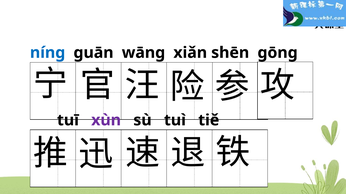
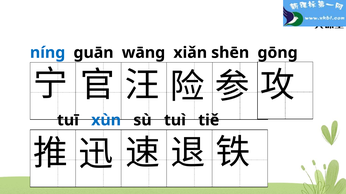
xùn colour: purple -> blue (106, 121)
